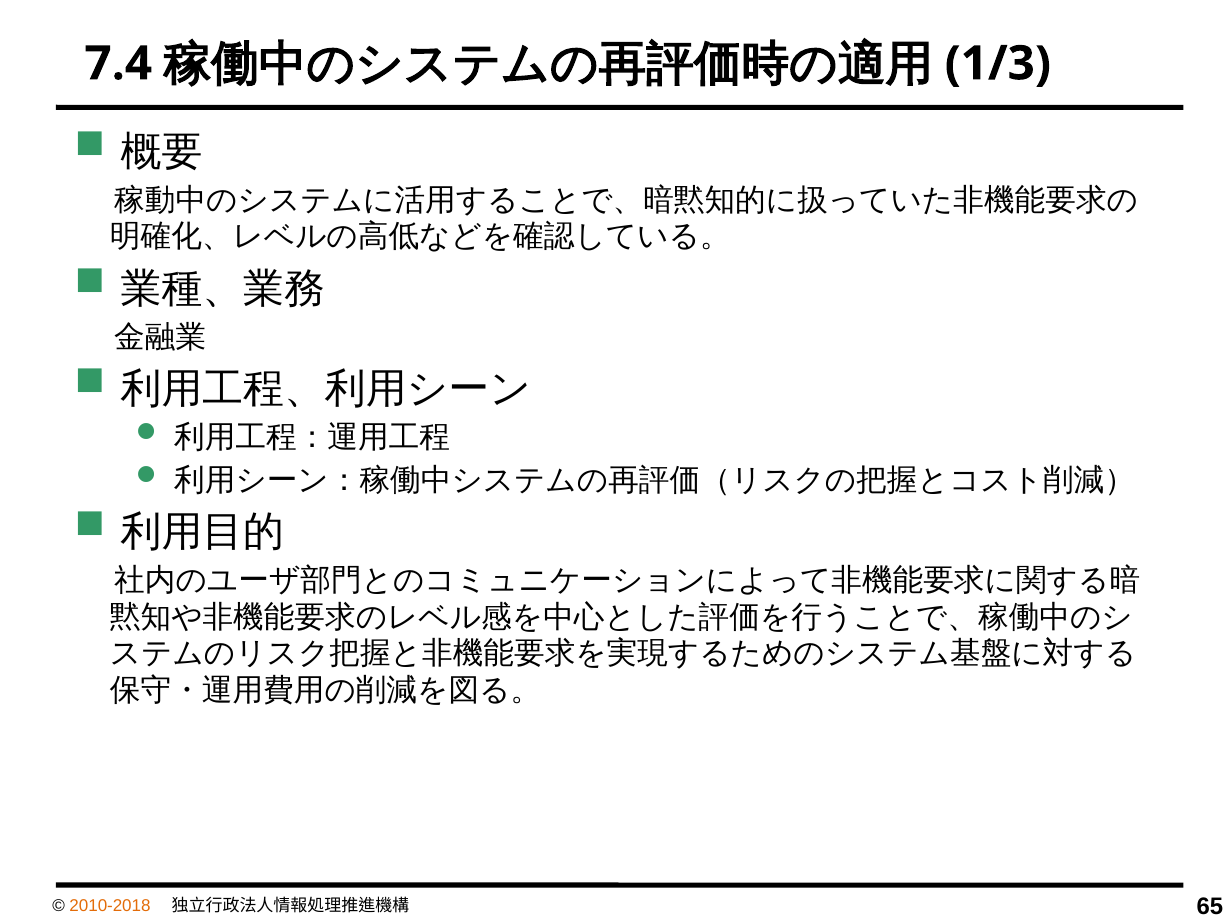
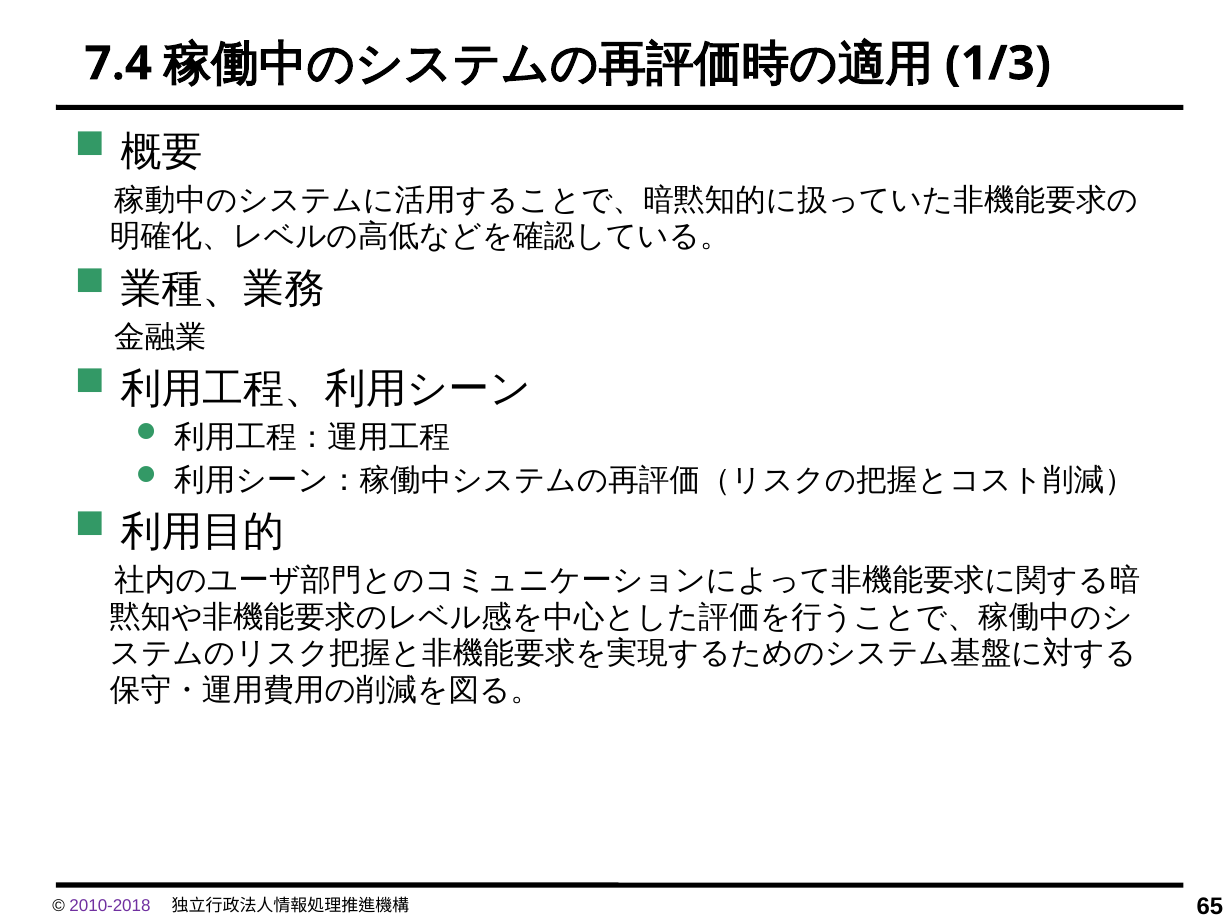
2010-2018 colour: orange -> purple (110, 906)
